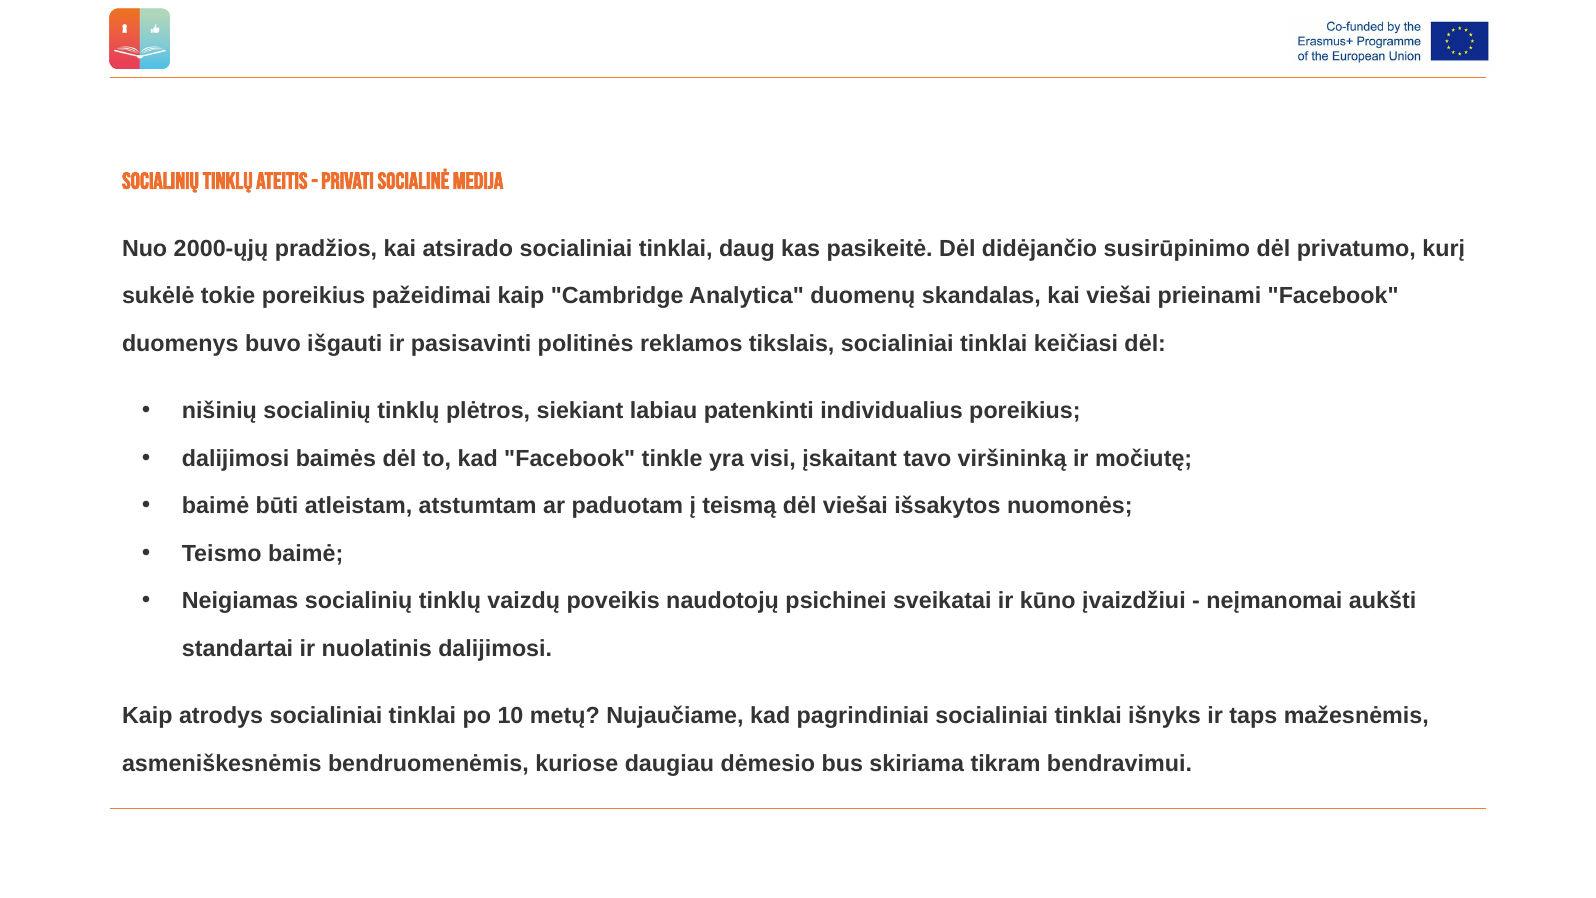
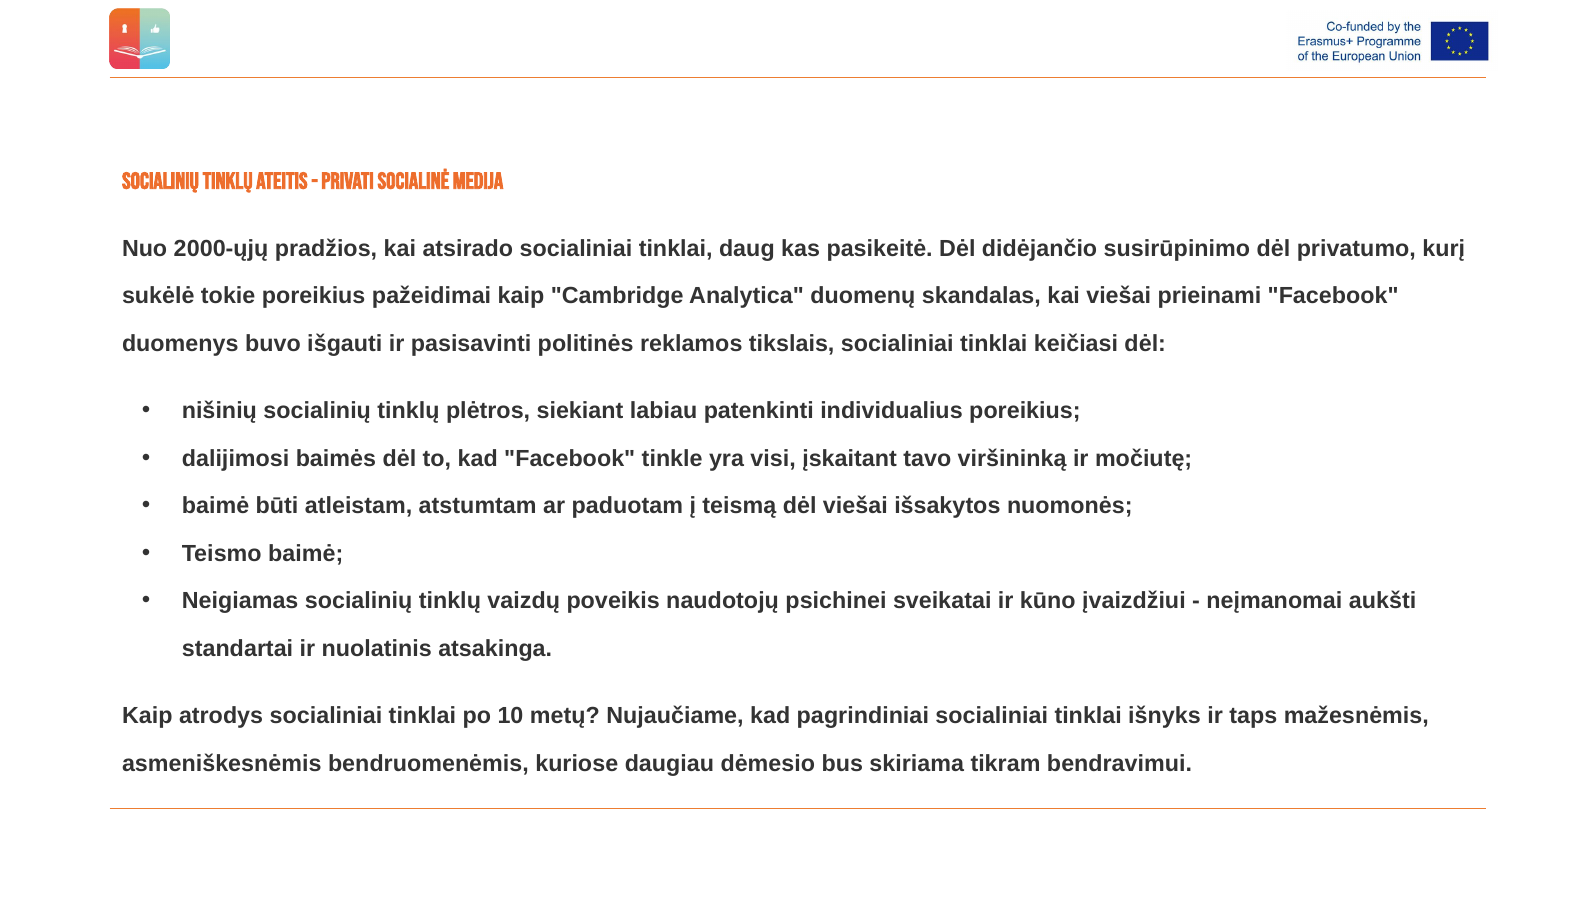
nuolatinis dalijimosi: dalijimosi -> atsakinga (495, 648)
